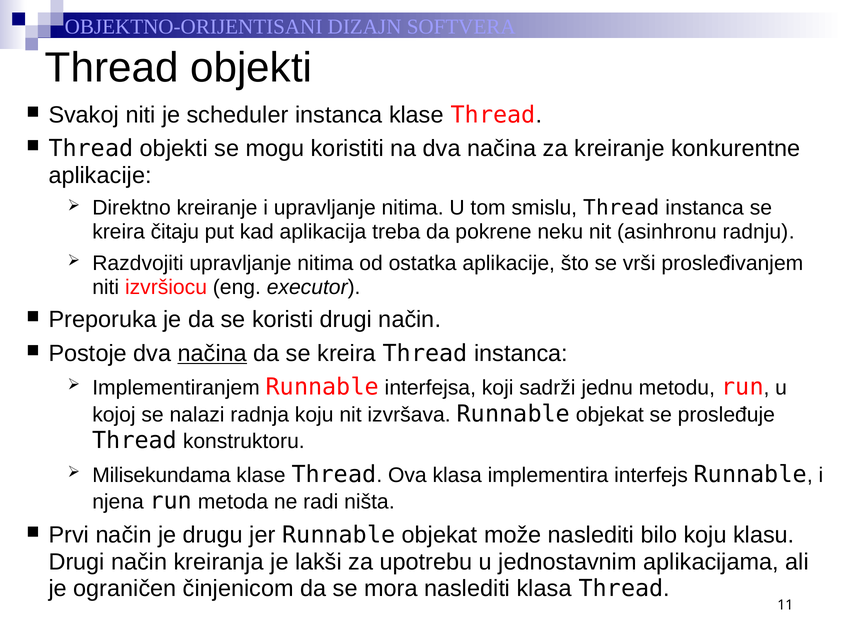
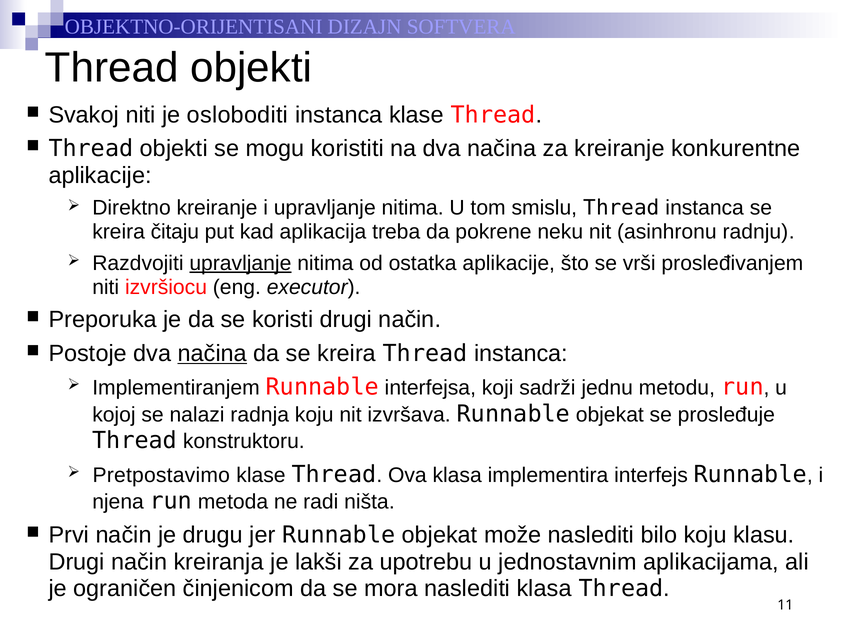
scheduler: scheduler -> osloboditi (238, 115)
upravljanje underline: none -> present (240, 263)
Milisekundama: Milisekundama -> Pretpostavimo (161, 475)
